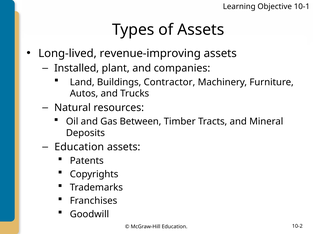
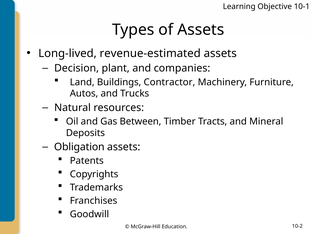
revenue-improving: revenue-improving -> revenue-estimated (150, 53)
Installed: Installed -> Decision (77, 69)
Education: Education -> Obligation (79, 147)
